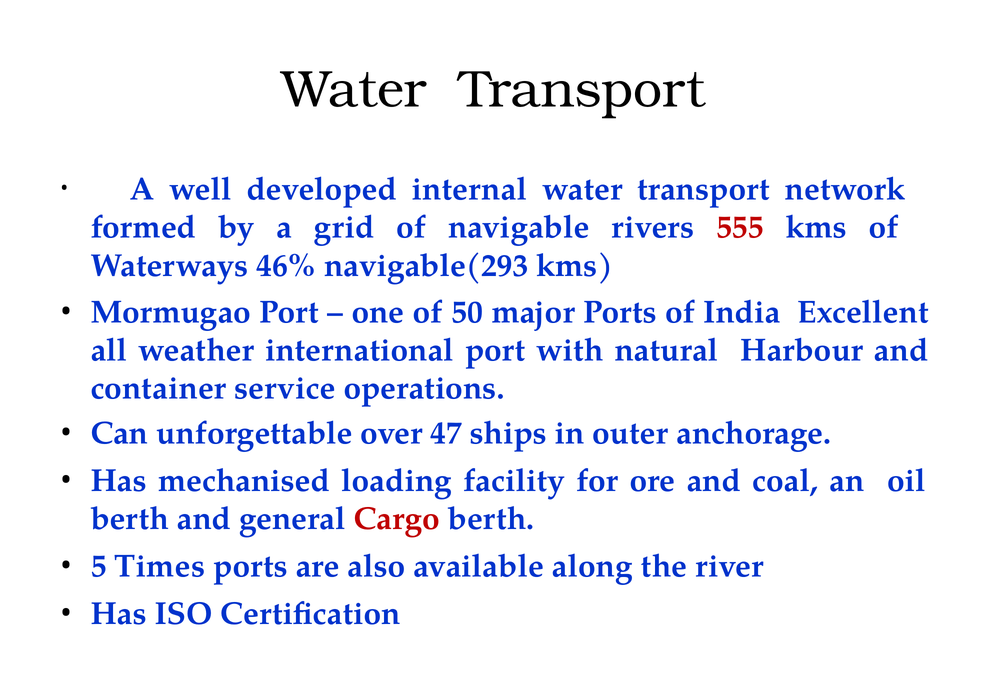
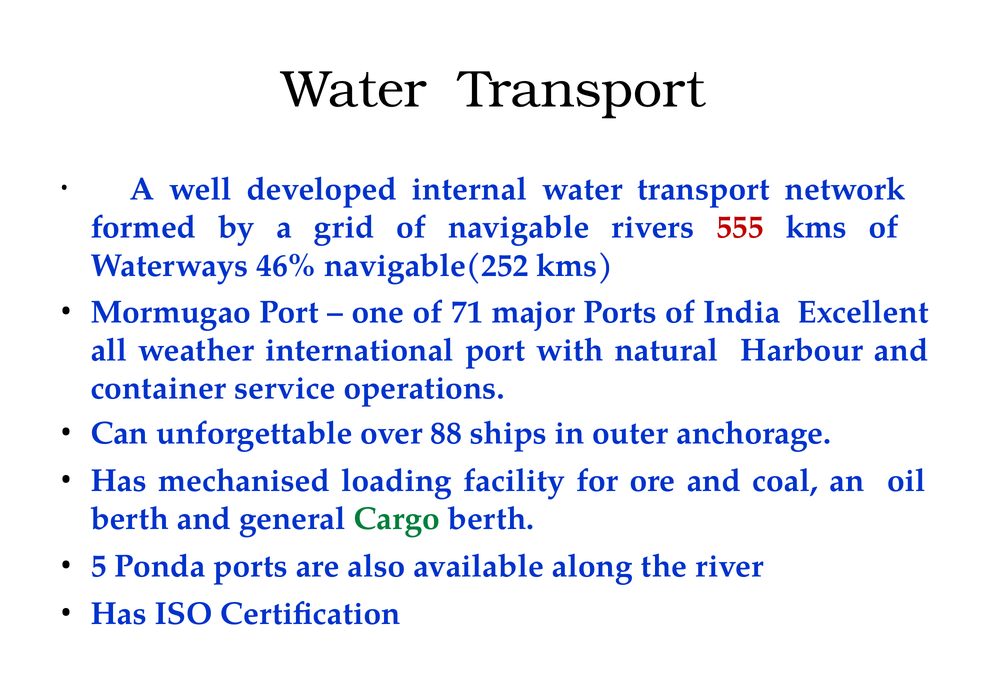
navigable(293: navigable(293 -> navigable(252 (426, 266)
50: 50 -> 71 (467, 312)
47: 47 -> 88 (446, 433)
Cargo colour: red -> green (397, 518)
Times: Times -> Ponda (160, 566)
